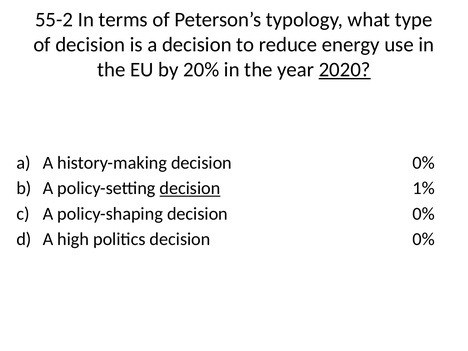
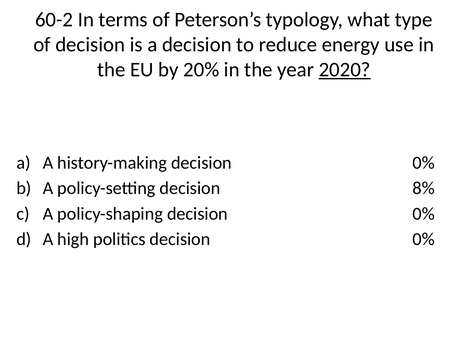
55-2: 55-2 -> 60-2 (54, 20)
decision underline: present -> none (190, 188)
1%: 1% -> 8% (424, 188)
